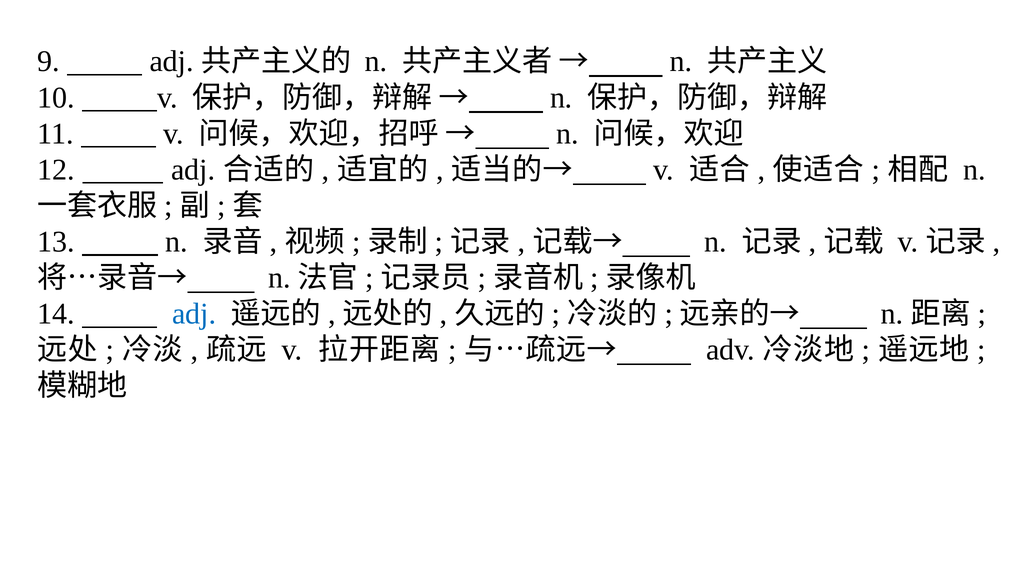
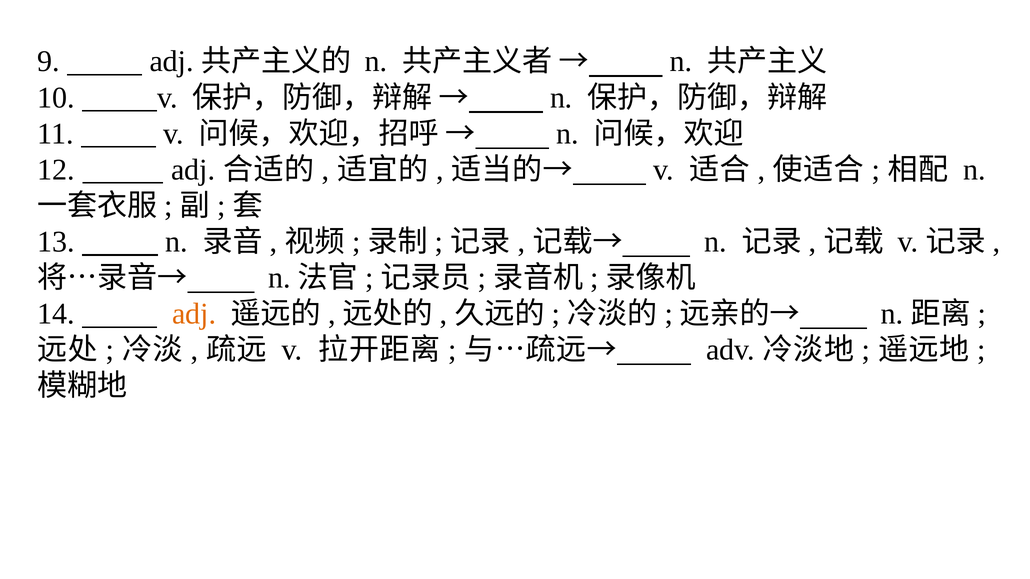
adj colour: blue -> orange (194, 314)
